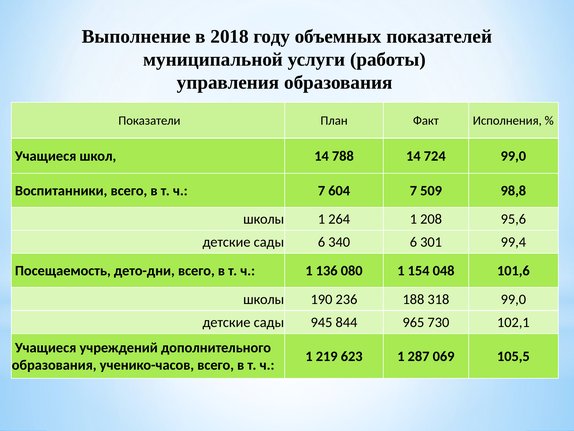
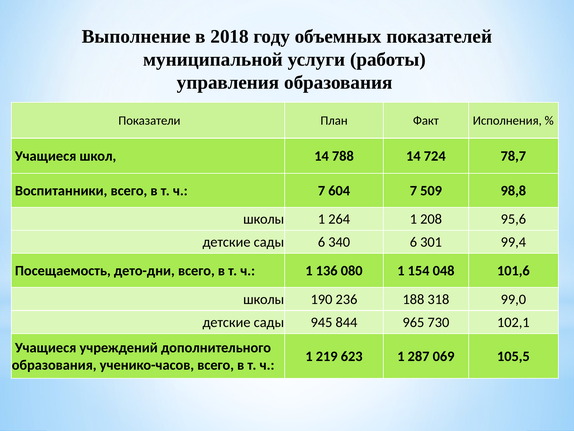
724 99,0: 99,0 -> 78,7 (513, 156)
